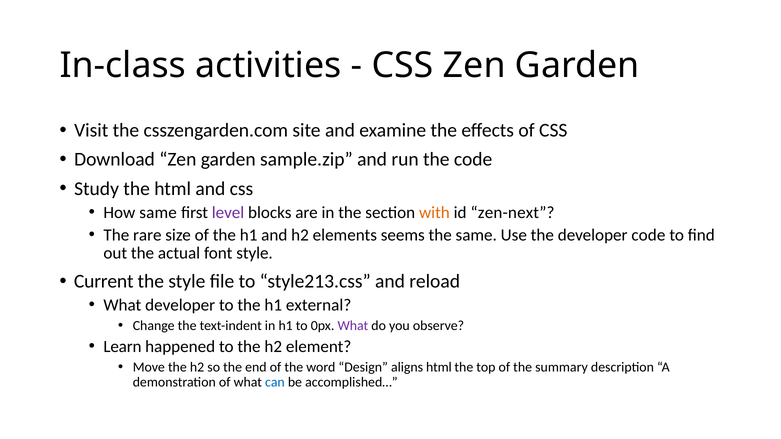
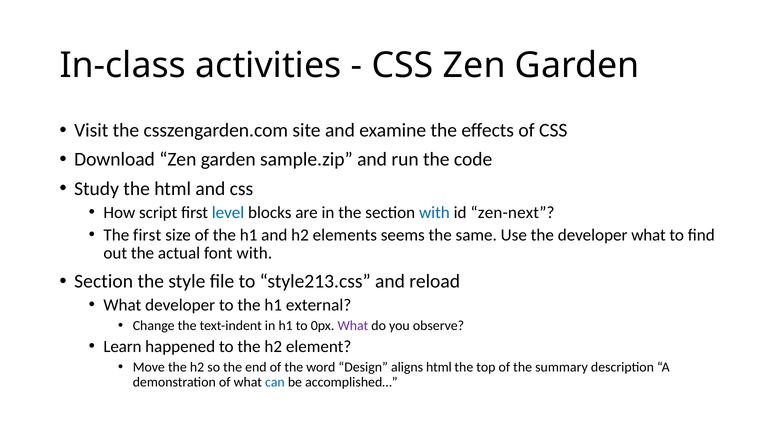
How same: same -> script (158, 213)
level colour: purple -> blue (228, 213)
with colour: orange -> blue (434, 213)
The rare: rare -> first (147, 235)
developer code: code -> what (649, 235)
font style: style -> with (254, 254)
Current: Current -> Section (104, 281)
